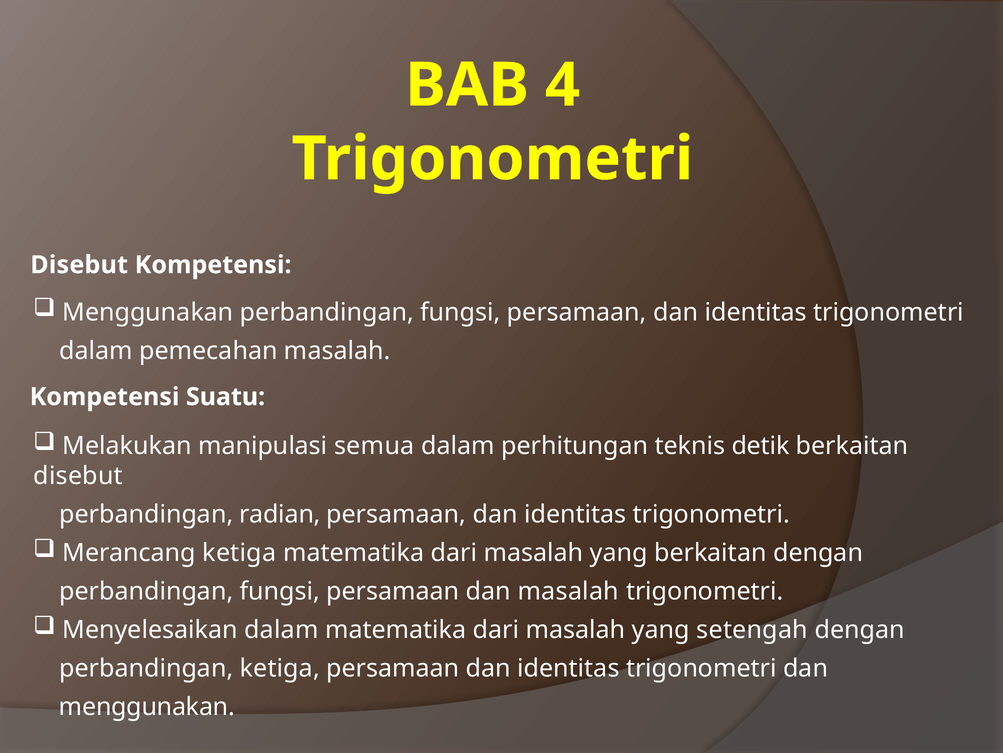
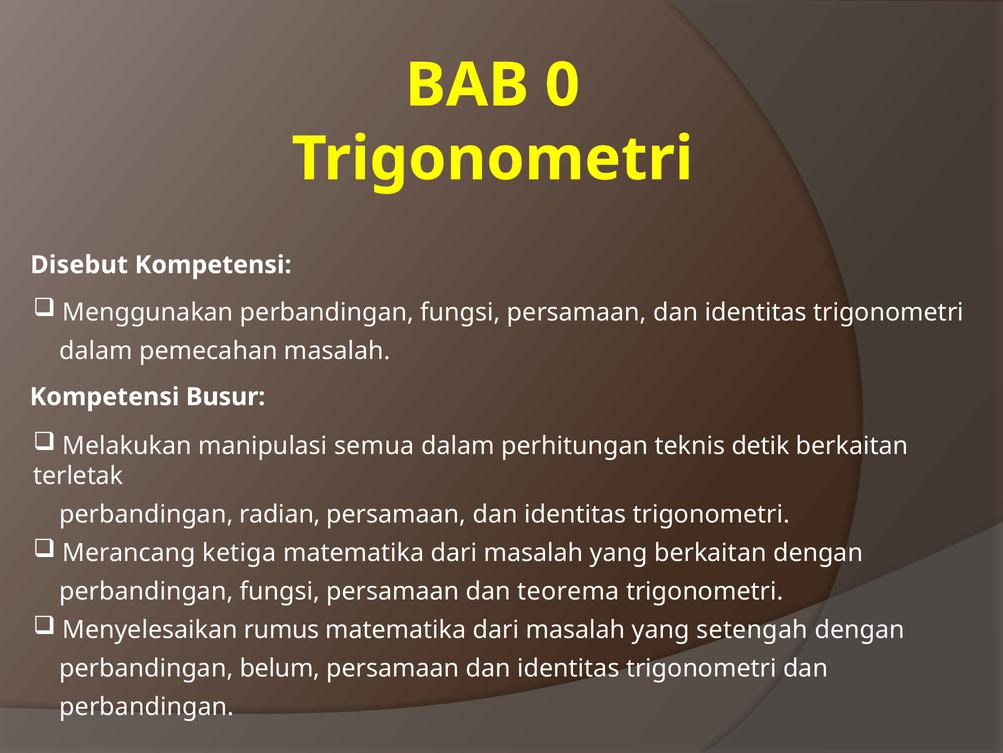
4: 4 -> 0 (562, 85)
Suatu: Suatu -> Busur (226, 396)
disebut: disebut -> terletak (78, 476)
dan masalah: masalah -> teorema (568, 591)
Menyelesaikan dalam: dalam -> rumus (282, 630)
perbandingan ketiga: ketiga -> belum (280, 668)
menggunakan: menggunakan -> perbandingan (147, 707)
